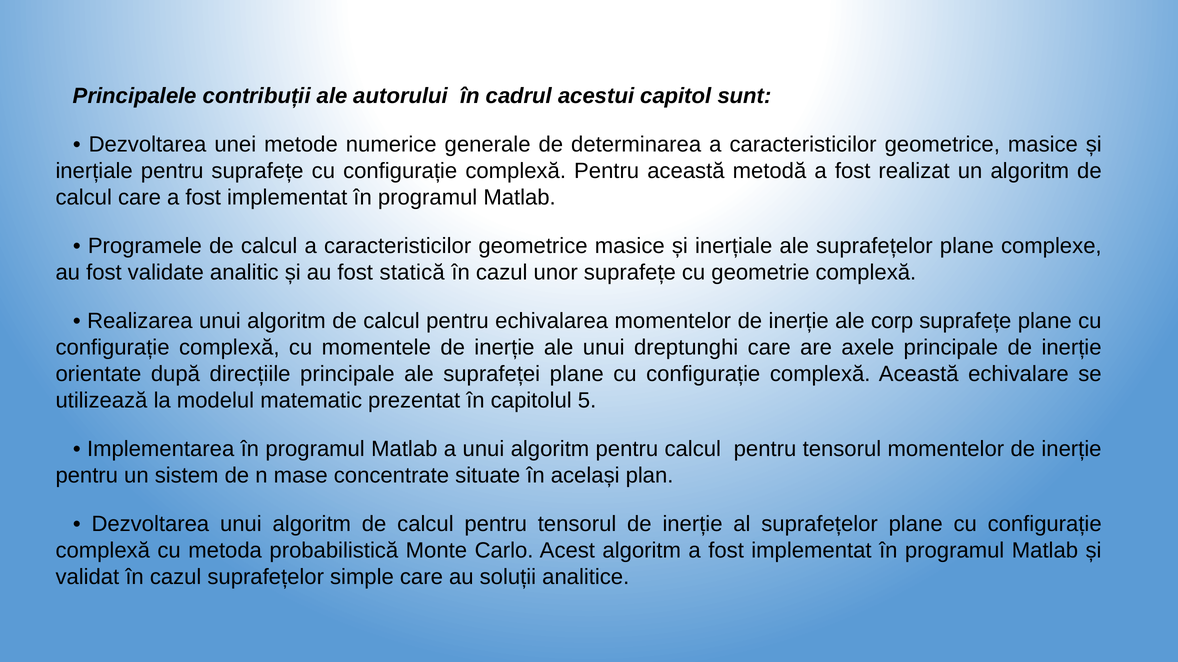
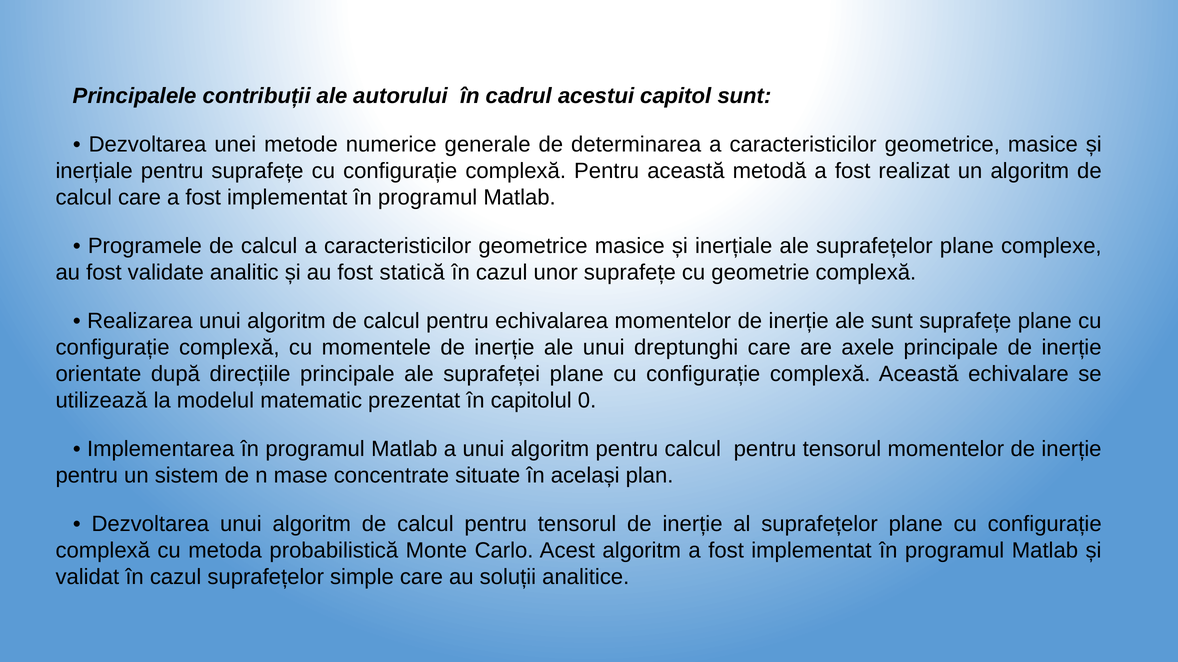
ale corp: corp -> sunt (892, 321)
5: 5 -> 0 (587, 401)
